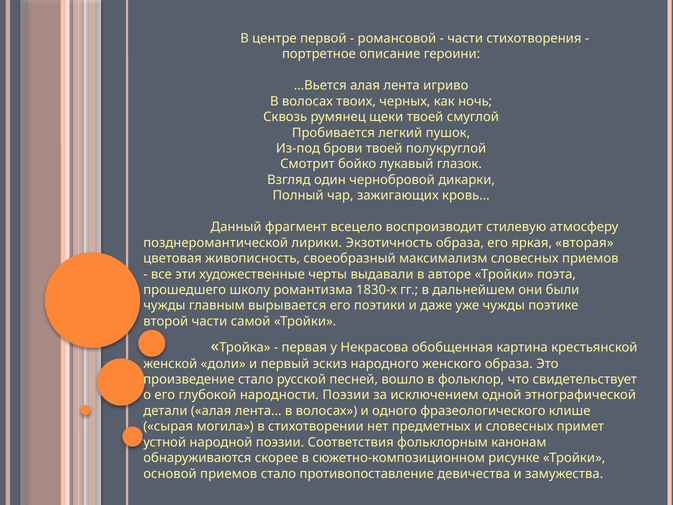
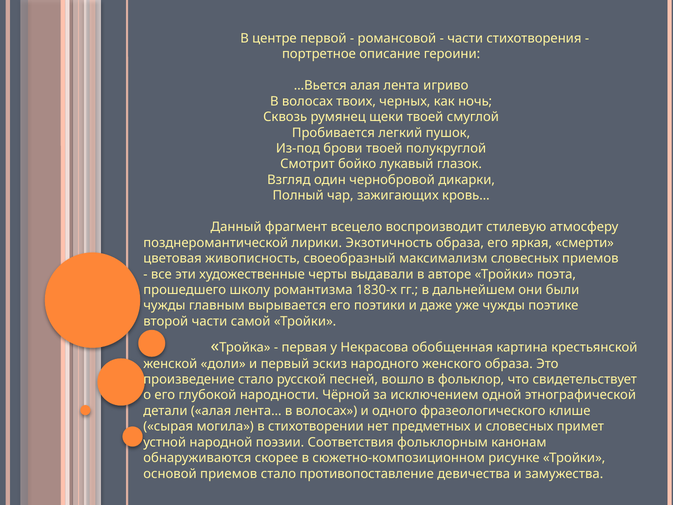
вторая: вторая -> смерти (585, 243)
народности Поэзии: Поэзии -> Чёрной (346, 395)
